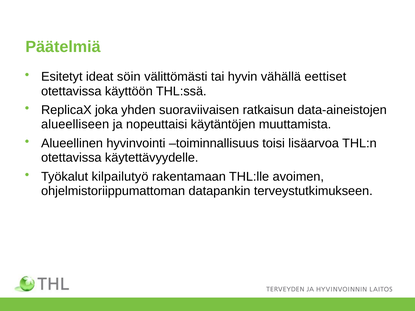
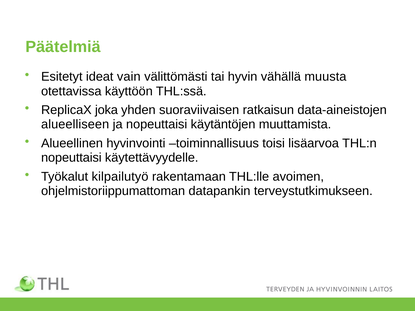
söin: söin -> vain (129, 77)
eettiset: eettiset -> muusta (325, 77)
otettavissa: otettavissa -> nopeuttaisi (71, 158)
